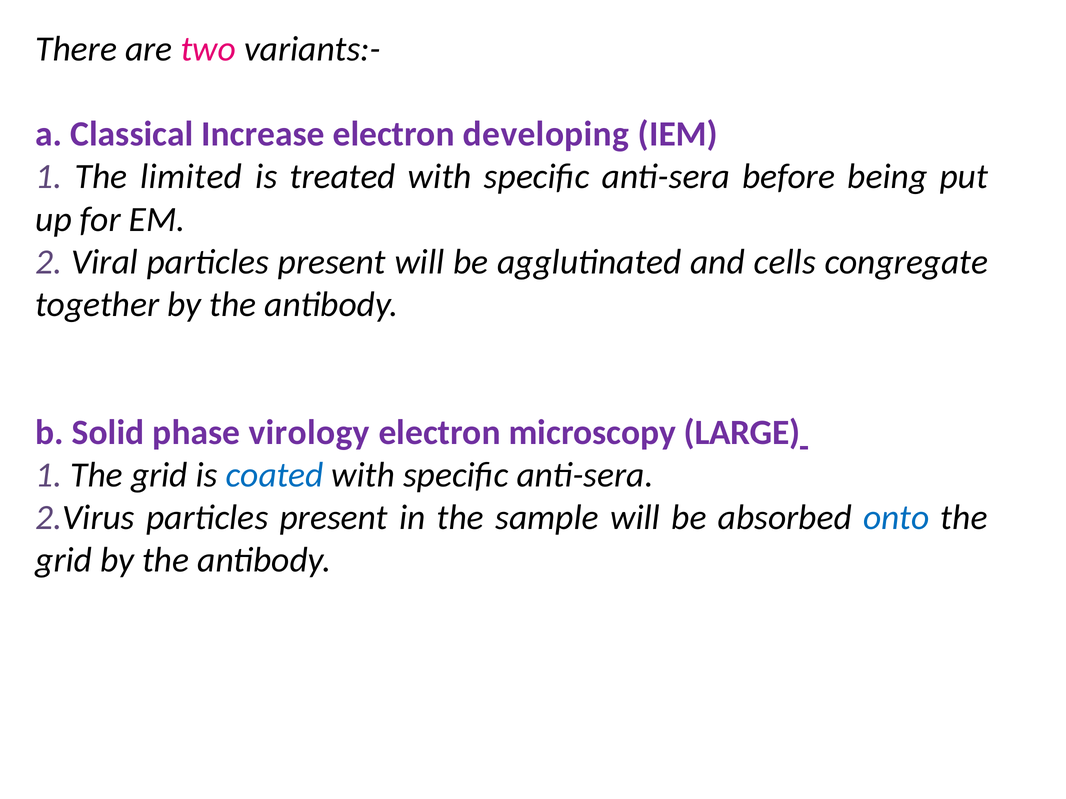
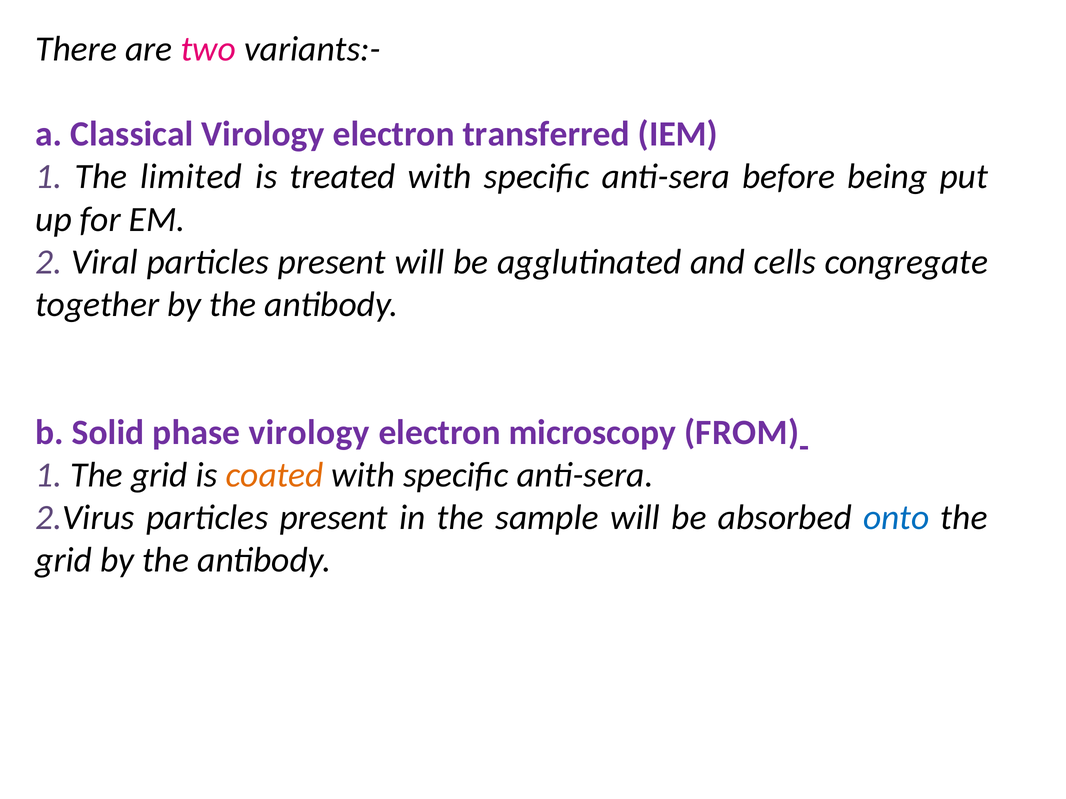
Classical Increase: Increase -> Virology (263, 134)
developing: developing -> transferred (546, 134)
LARGE: LARGE -> FROM (742, 433)
coated colour: blue -> orange (275, 475)
